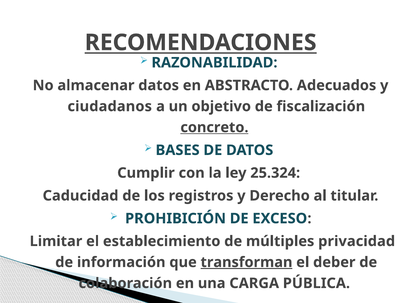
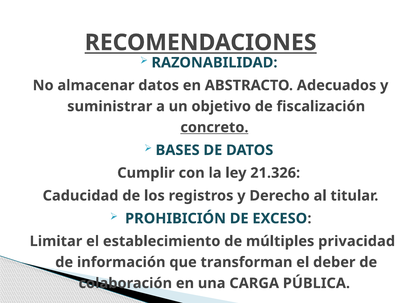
ciudadanos: ciudadanos -> suministrar (110, 106)
25.324: 25.324 -> 21.326 (275, 173)
transforman underline: present -> none (247, 262)
